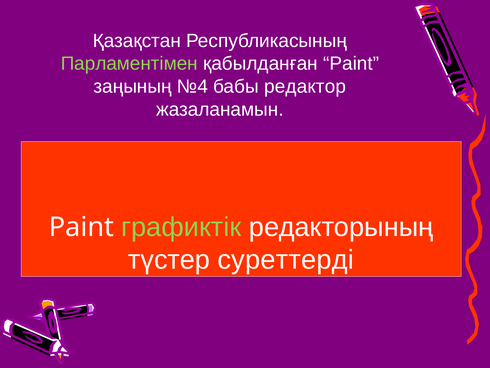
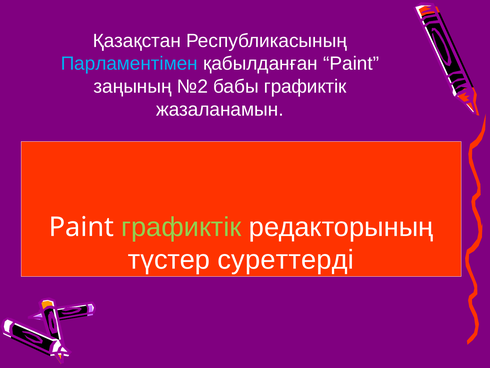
Парламентімен colour: light green -> light blue (129, 64)
№4: №4 -> №2 (192, 86)
бабы редактор: редактор -> графиктік (305, 86)
